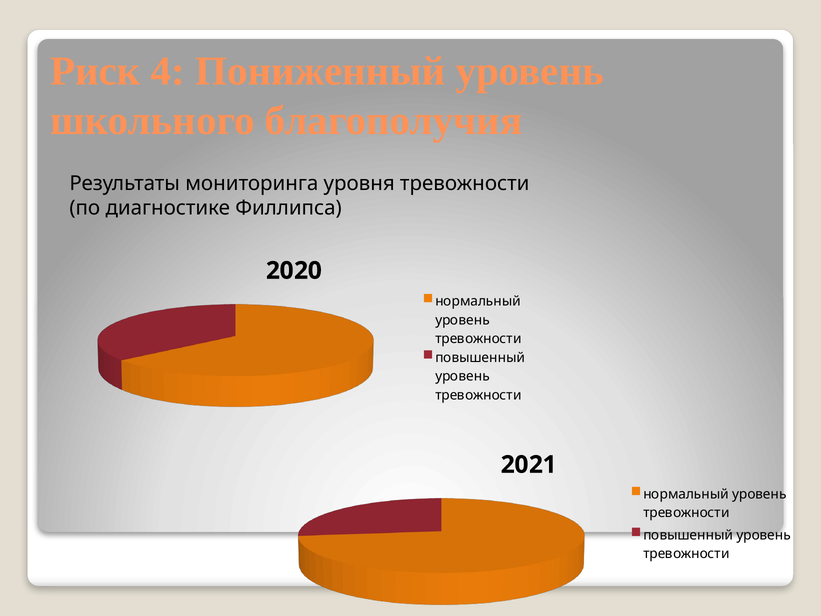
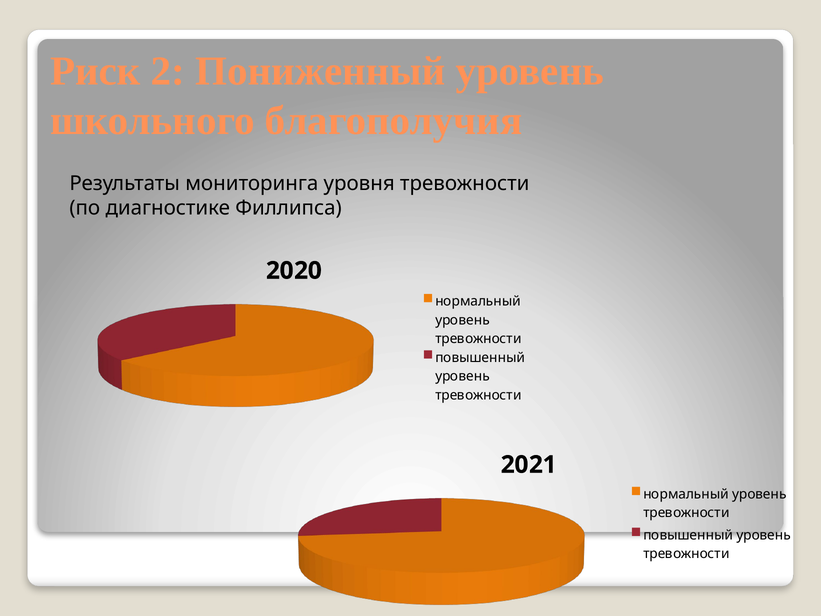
4: 4 -> 2 (168, 71)
